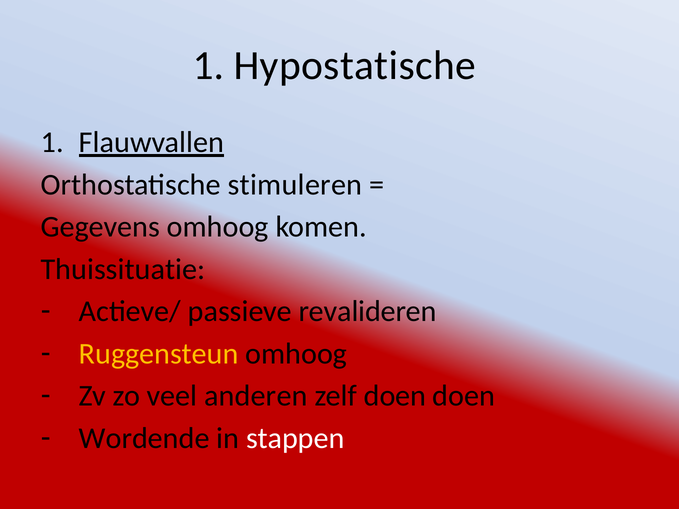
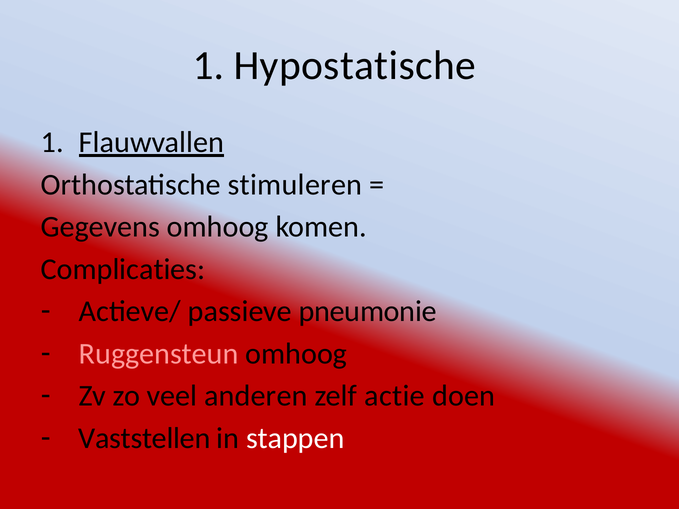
Thuissituatie: Thuissituatie -> Complicaties (123, 269)
revalideren: revalideren -> pneumonie (368, 312)
Ruggensteun colour: yellow -> pink (159, 354)
zelf doen: doen -> actie (395, 396)
Wordende: Wordende -> Vaststellen (144, 439)
